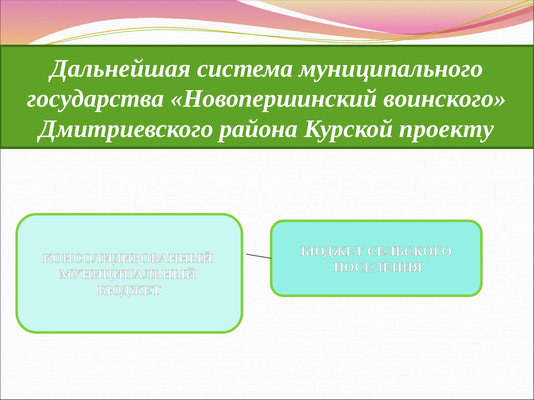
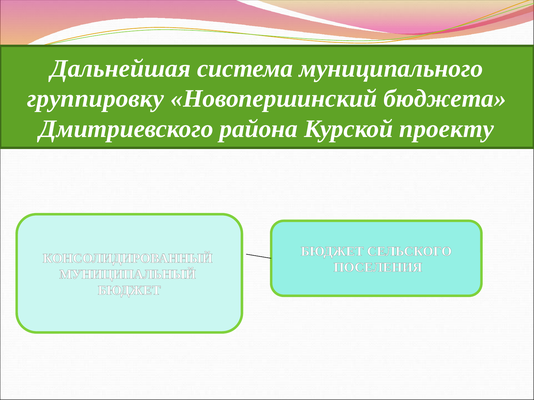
государства: государства -> группировку (96, 99)
воинского: воинского -> бюджета (445, 99)
